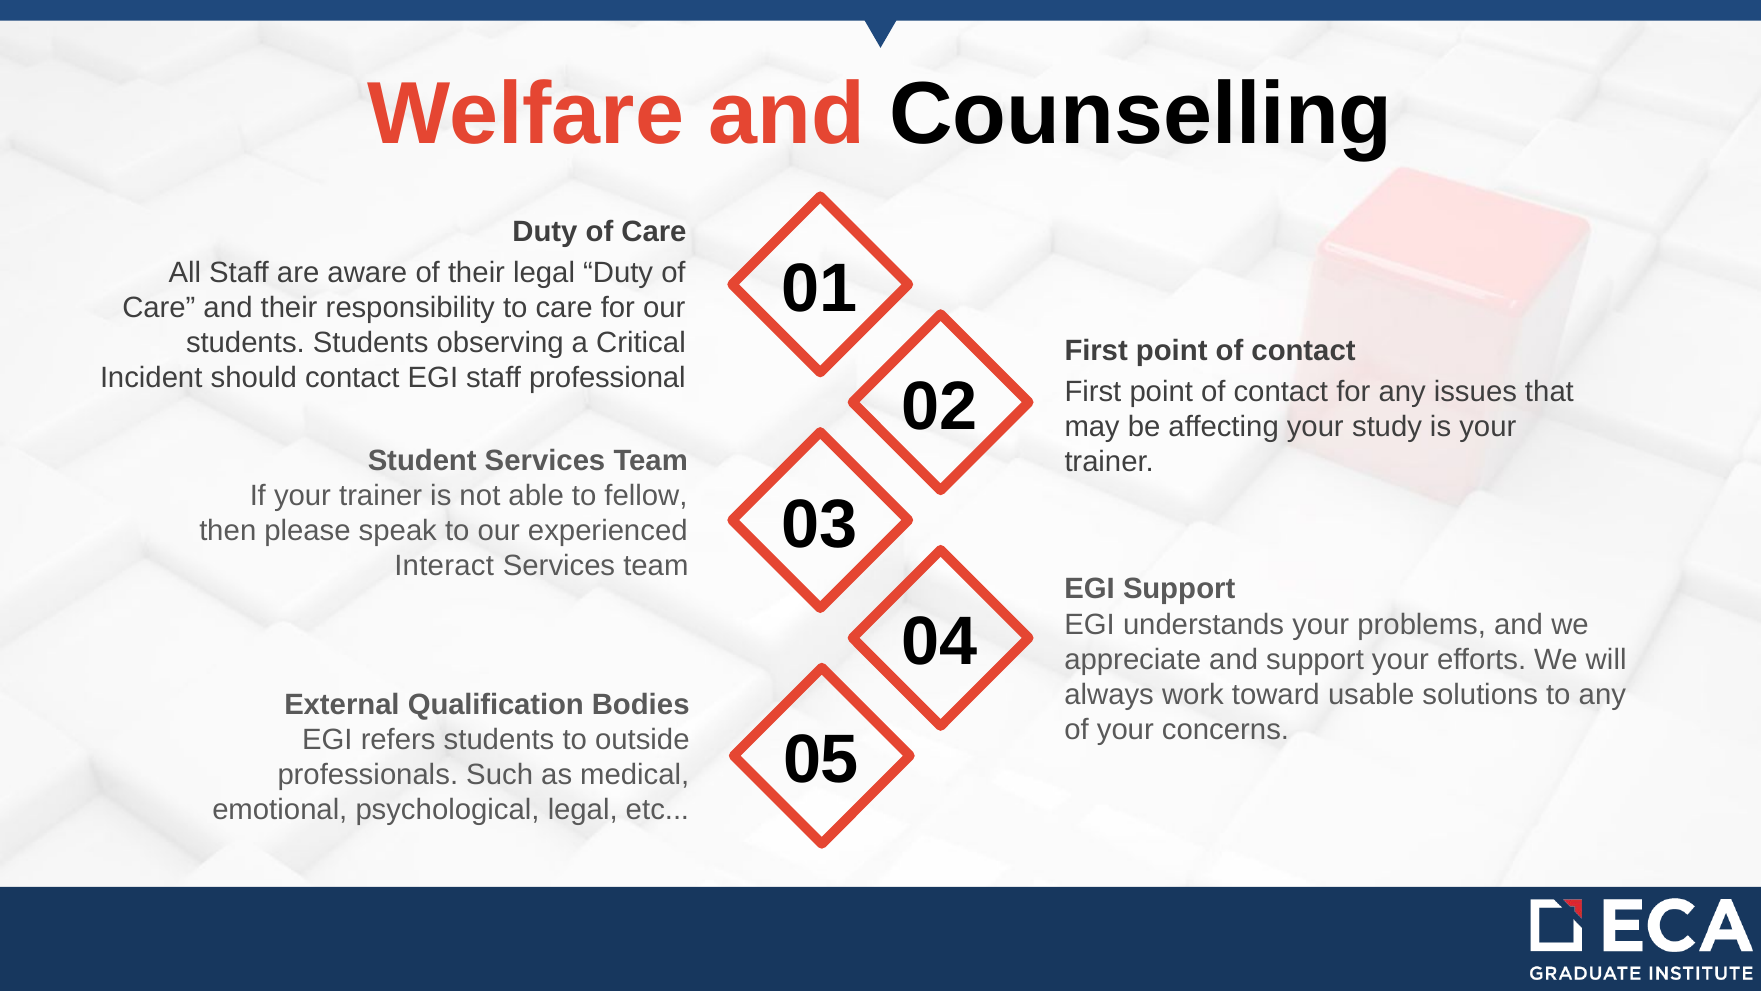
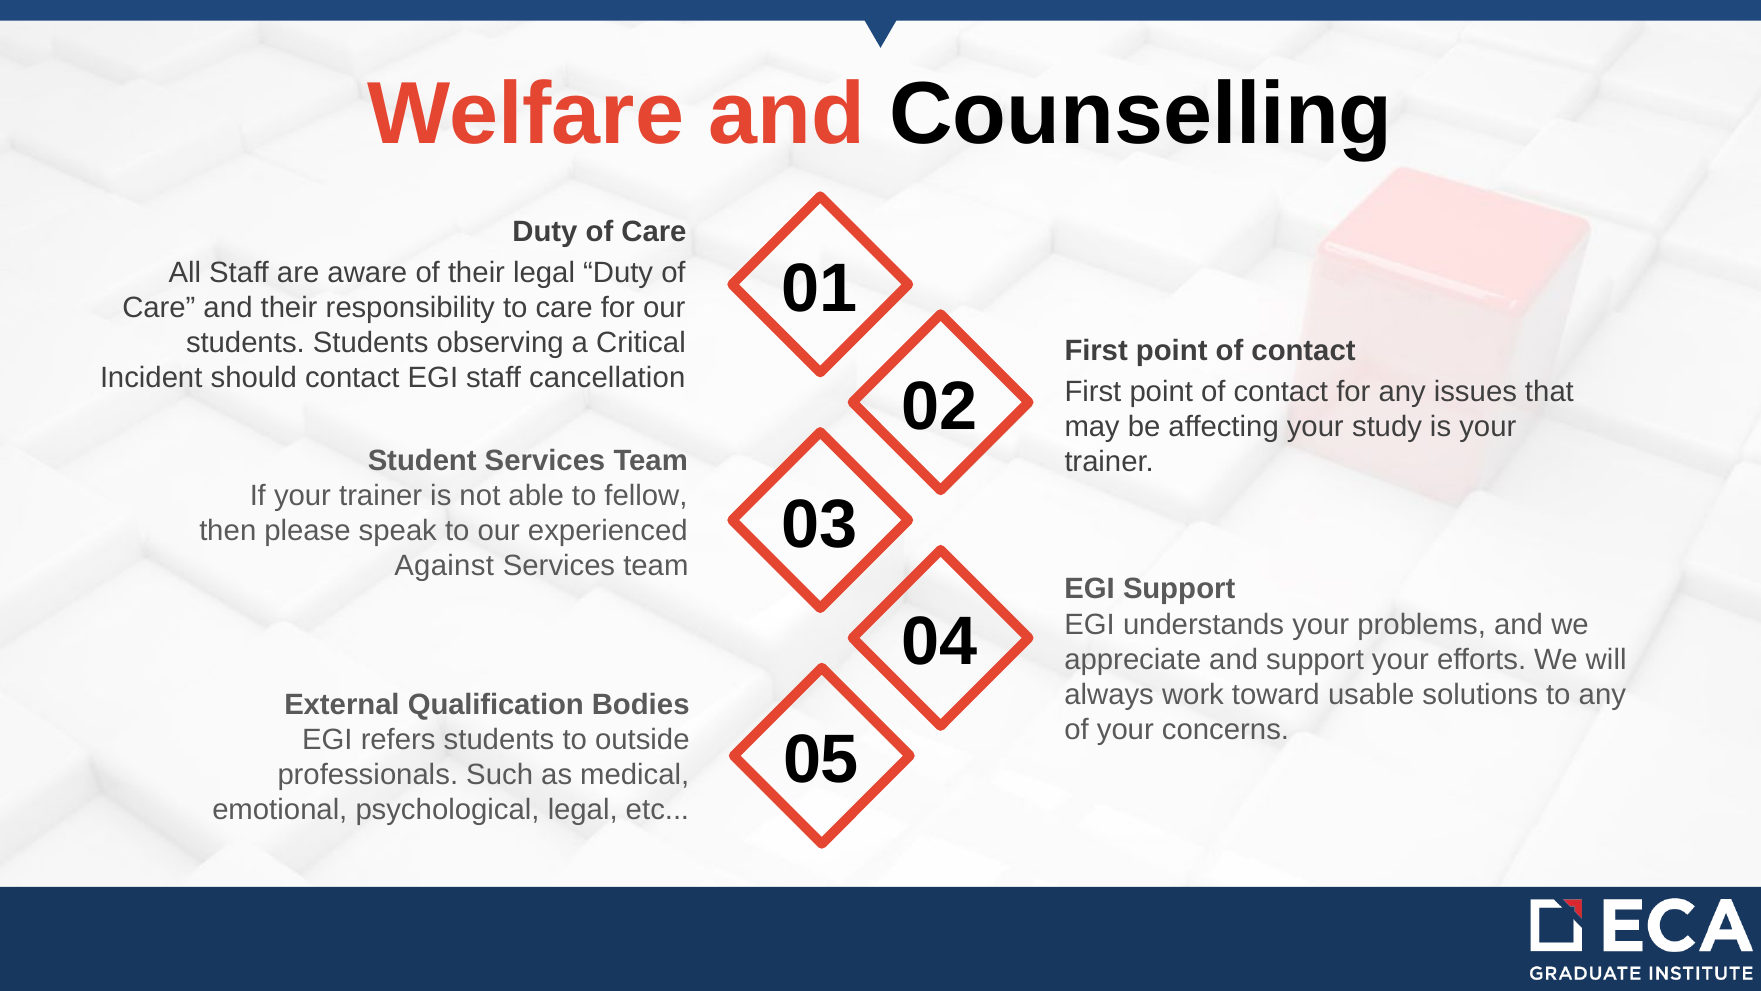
professional: professional -> cancellation (607, 378)
Interact: Interact -> Against (444, 566)
